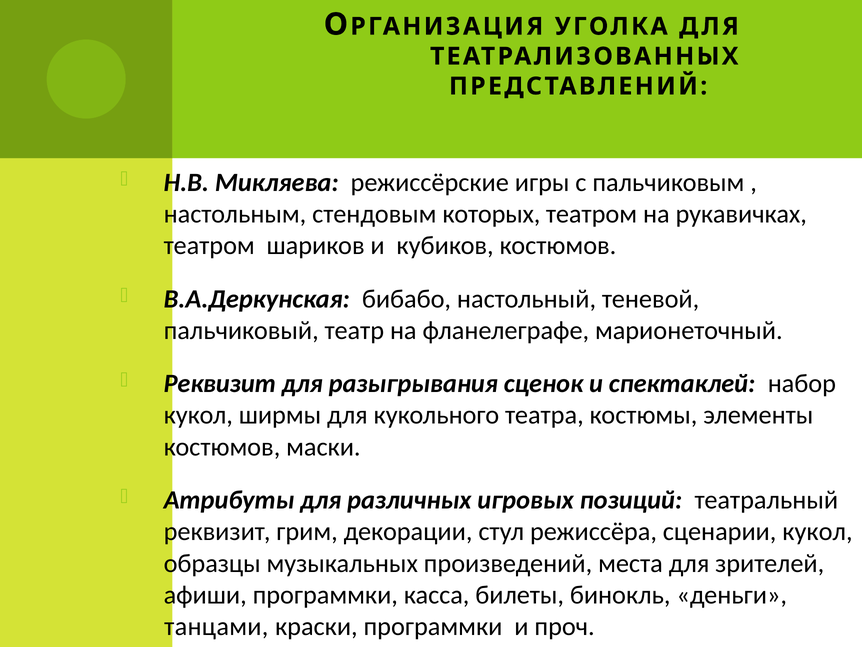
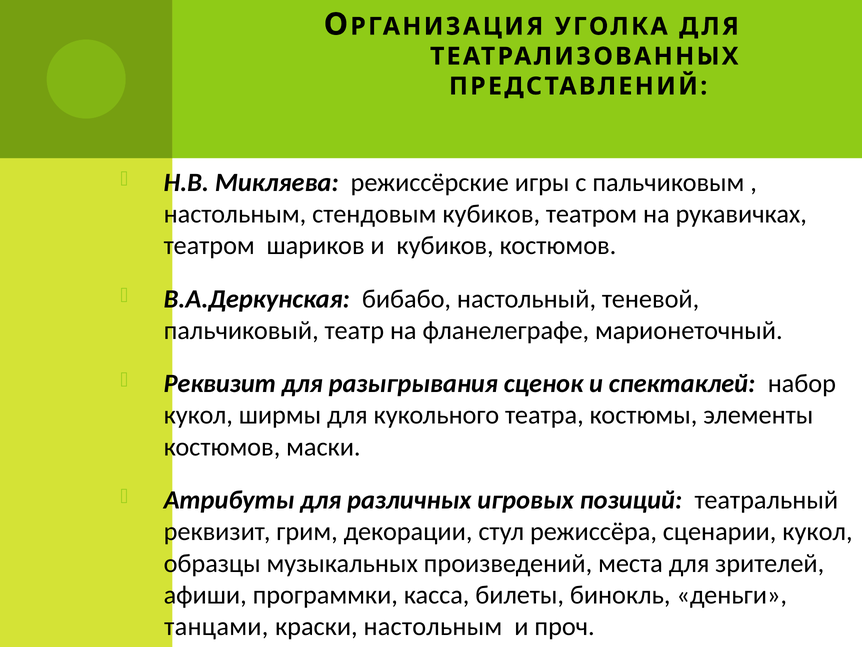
стендовым которых: которых -> кубиков (491, 214)
краски программки: программки -> настольным (433, 626)
